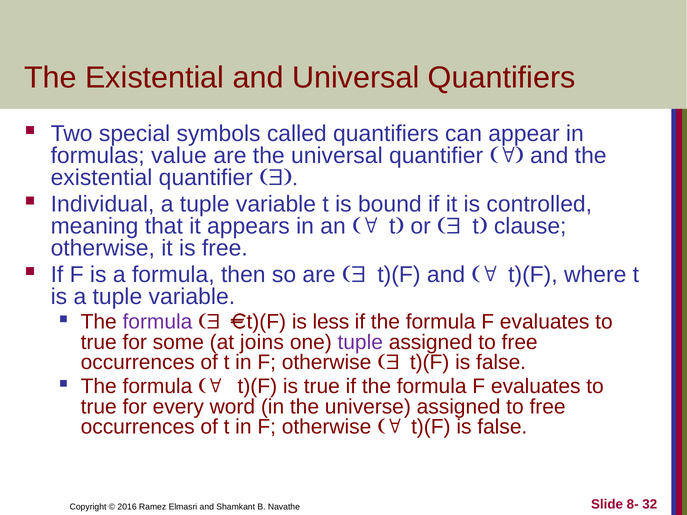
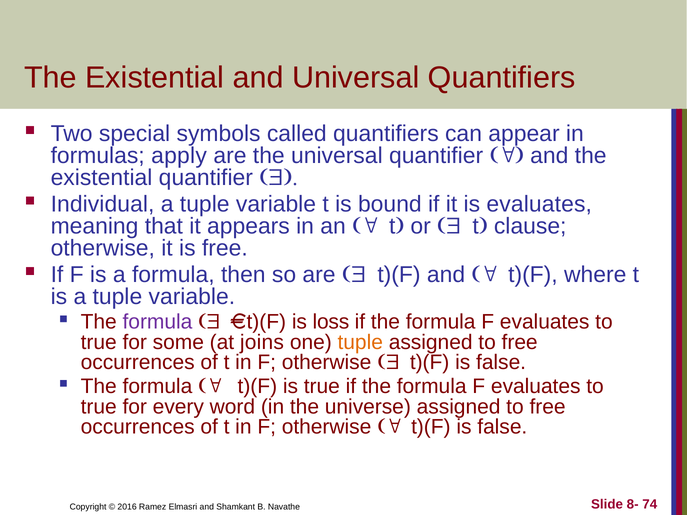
value: value -> apply (179, 156)
is controlled: controlled -> evaluates (539, 204)
less: less -> loss (331, 322)
tuple colour: purple -> orange (360, 342)
32: 32 -> 74 (650, 505)
